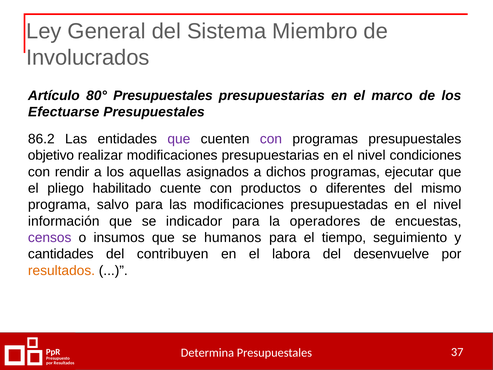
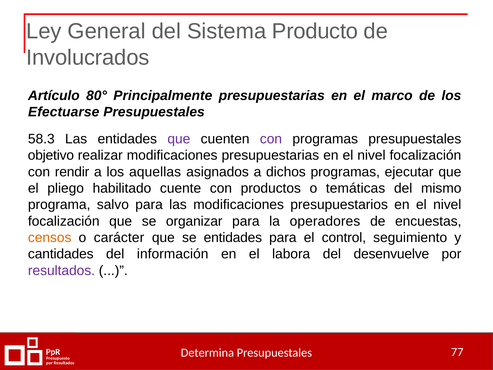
Miembro: Miembro -> Producto (315, 31)
80° Presupuestales: Presupuestales -> Principalmente (163, 96)
86.2: 86.2 -> 58.3 (41, 139)
condiciones: condiciones -> focalización (425, 155)
diferentes: diferentes -> temáticas (356, 188)
presupuestadas: presupuestadas -> presupuestarios (339, 205)
información: información -> focalización (64, 221)
indicador: indicador -> organizar (194, 221)
censos colour: purple -> orange (50, 237)
insumos: insumos -> carácter (119, 237)
se humanos: humanos -> entidades (233, 237)
tiempo: tiempo -> control (344, 237)
contribuyen: contribuyen -> información (173, 254)
resultados colour: orange -> purple (61, 270)
37: 37 -> 77 (457, 352)
